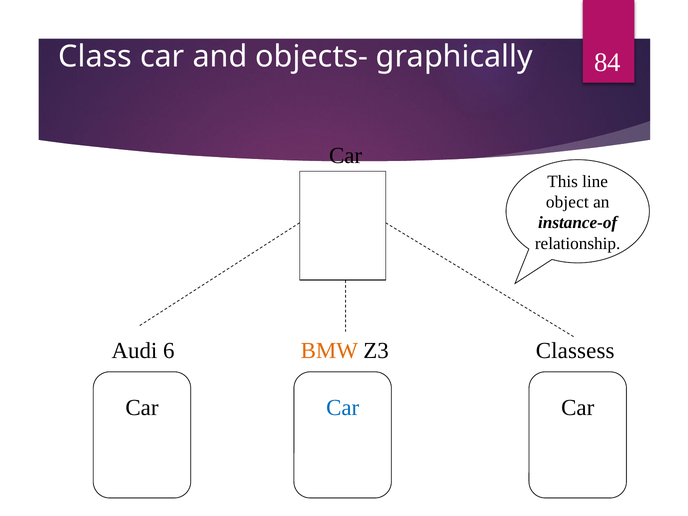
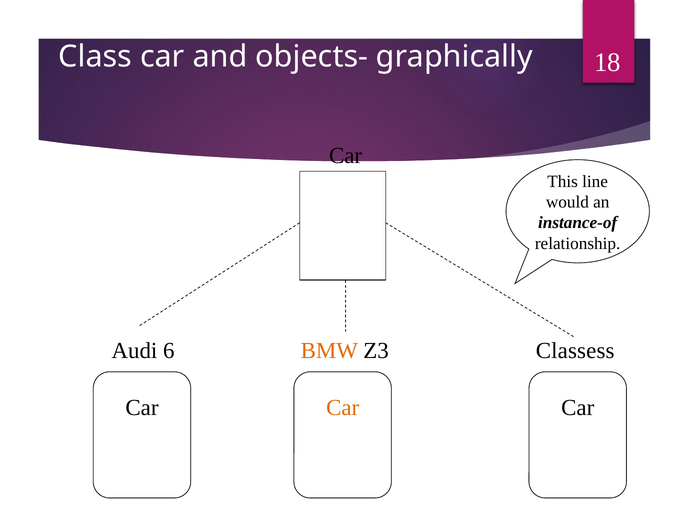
84: 84 -> 18 (608, 62)
object: object -> would (567, 202)
Car colour: blue -> orange (343, 408)
